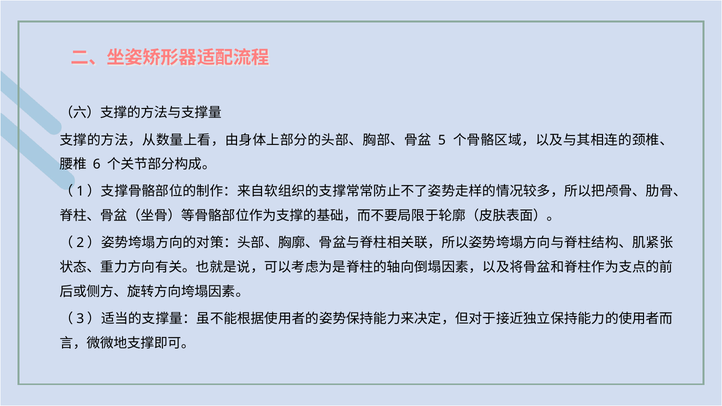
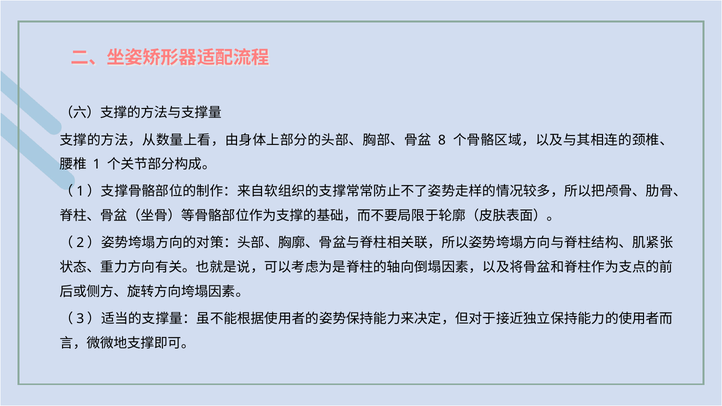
5: 5 -> 8 (442, 140)
6: 6 -> 1 (97, 164)
